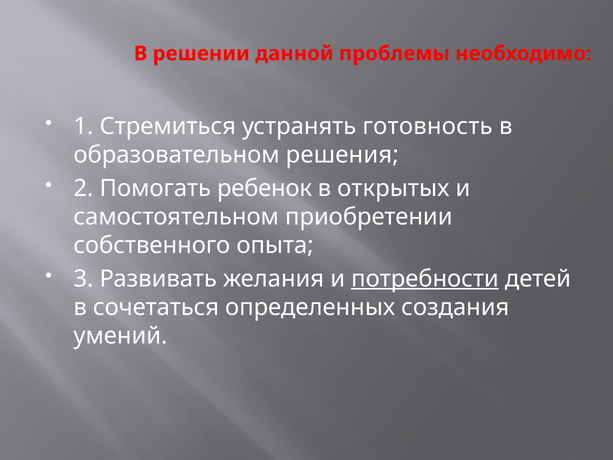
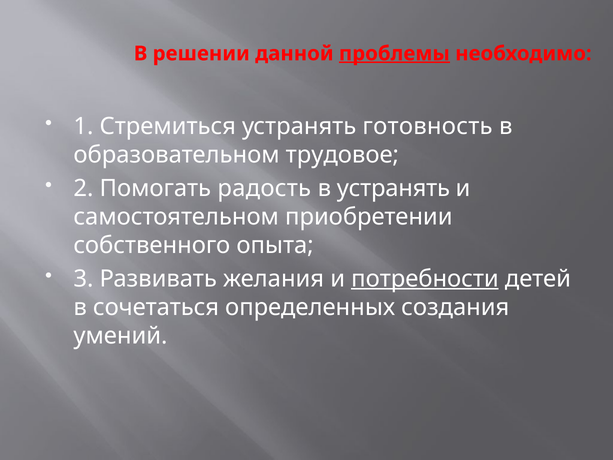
проблемы underline: none -> present (394, 54)
решения: решения -> трудовое (342, 155)
ребенок: ребенок -> радость (264, 188)
в открытых: открытых -> устранять (393, 188)
